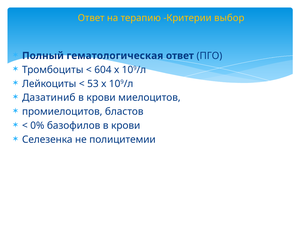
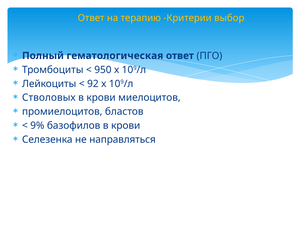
604: 604 -> 950 (103, 70)
53: 53 -> 92 (93, 84)
Дазатиниб: Дазатиниб -> Стволовых (49, 98)
0%: 0% -> 9% (37, 126)
полицитемии: полицитемии -> направляться (123, 140)
